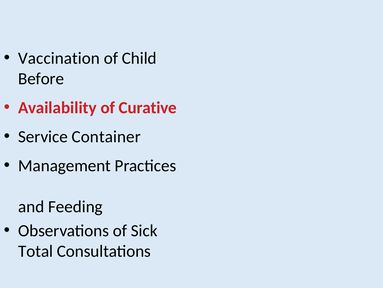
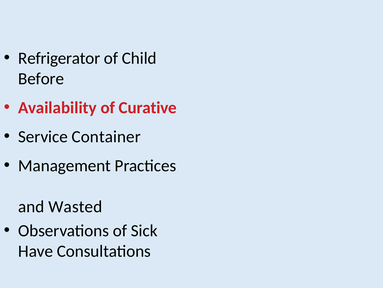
Vaccination: Vaccination -> Refrigerator (59, 58)
Feeding: Feeding -> Wasted (75, 206)
Total: Total -> Have (36, 251)
